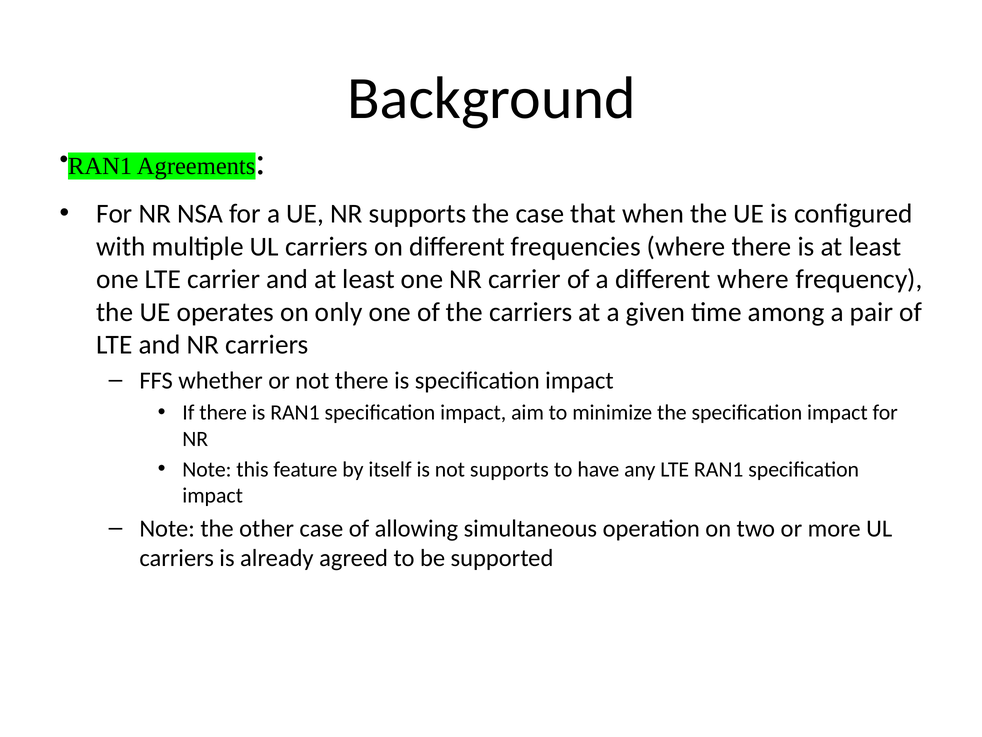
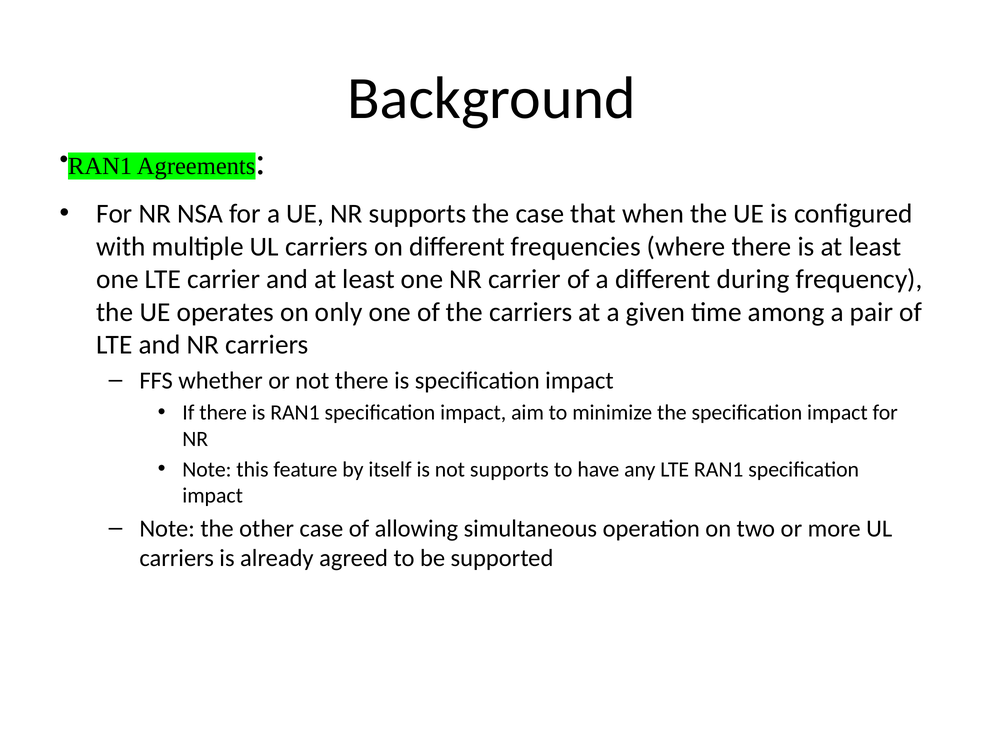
different where: where -> during (753, 279)
